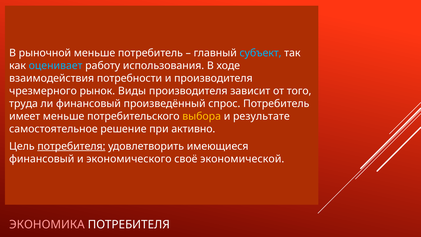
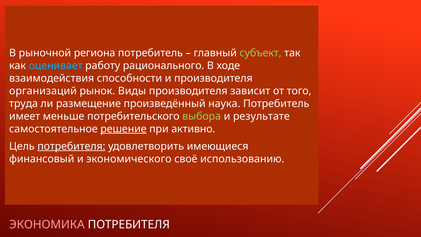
рыночной меньше: меньше -> региона (95, 53)
субъект colour: light blue -> light green (261, 53)
использования: использования -> рационального (164, 66)
потребности: потребности -> способности (129, 78)
чрезмерного: чрезмерного -> организаций (43, 91)
ли финансовый: финансовый -> размещение (88, 104)
спрос: спрос -> наука (224, 104)
выбора colour: yellow -> light green (202, 116)
решение underline: none -> present (123, 129)
экономической: экономической -> использованию (242, 159)
